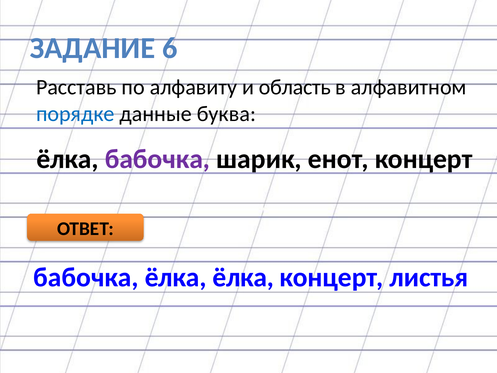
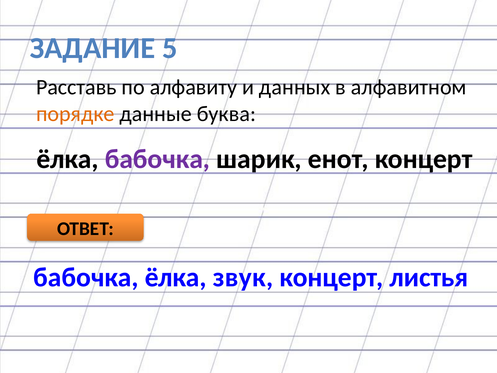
6: 6 -> 5 (170, 48)
область: область -> данных (295, 87)
порядке colour: blue -> orange (75, 114)
ёлка ёлка: ёлка -> звук (243, 277)
